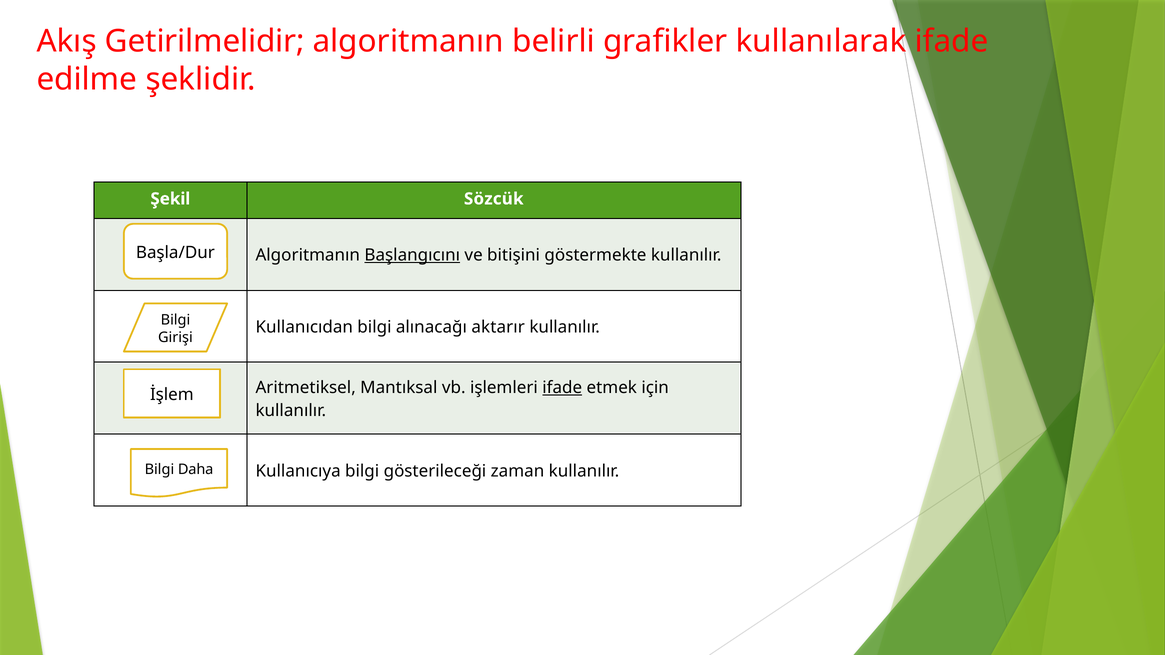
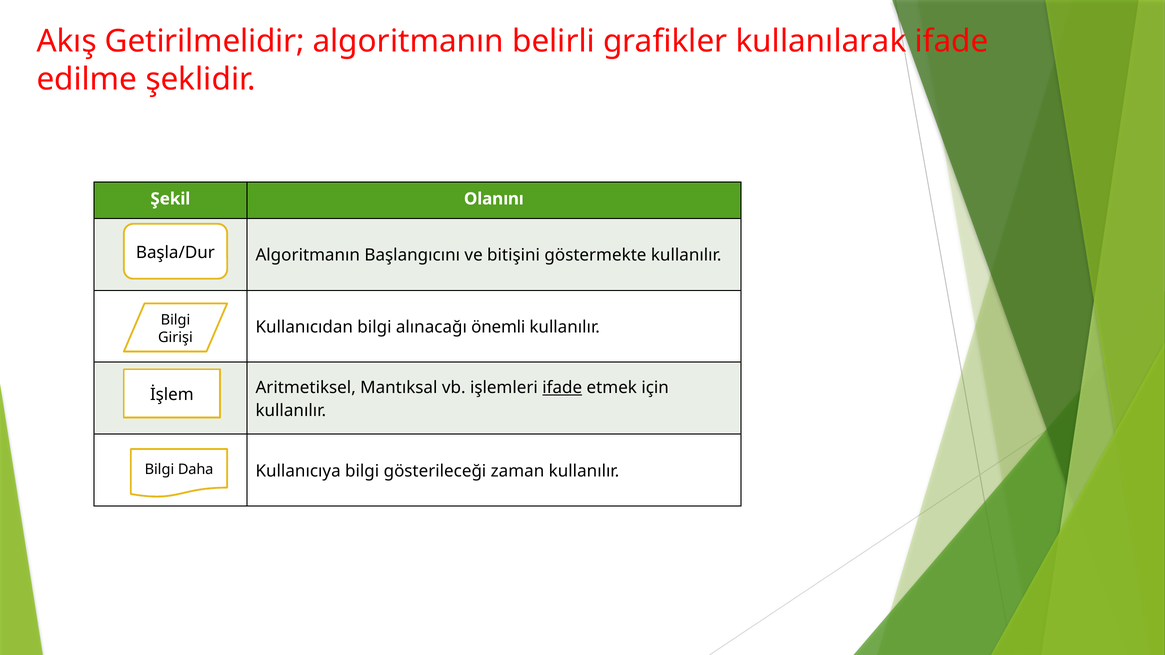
Sözcük: Sözcük -> Olanını (494, 199)
Başlangıcını underline: present -> none (412, 255)
aktarır: aktarır -> önemli (498, 327)
